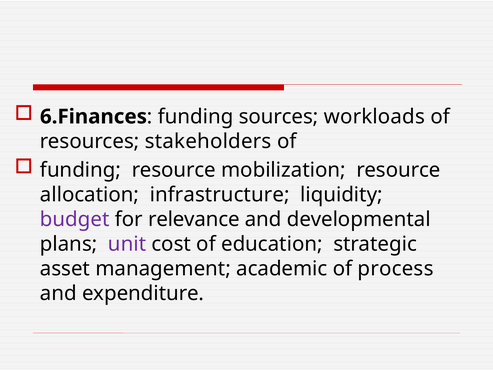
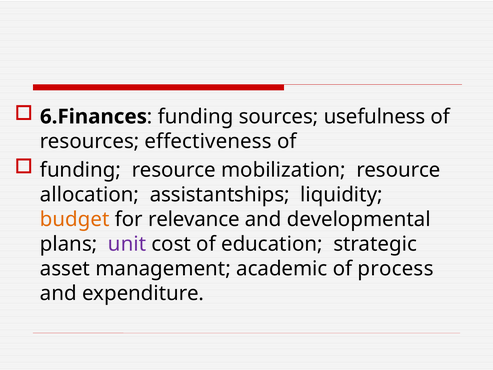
workloads: workloads -> usefulness (375, 117)
stakeholders: stakeholders -> effectiveness (208, 141)
infrastructure: infrastructure -> assistantships (220, 195)
budget colour: purple -> orange (75, 219)
